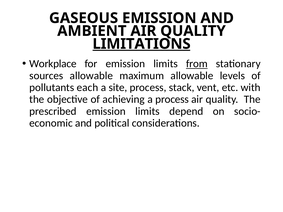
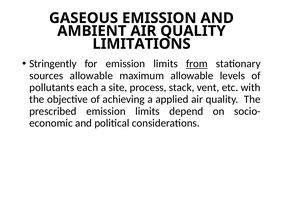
LIMITATIONS underline: present -> none (142, 44)
Workplace: Workplace -> Stringently (53, 64)
a process: process -> applied (172, 99)
